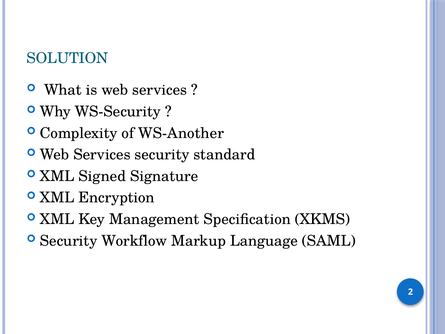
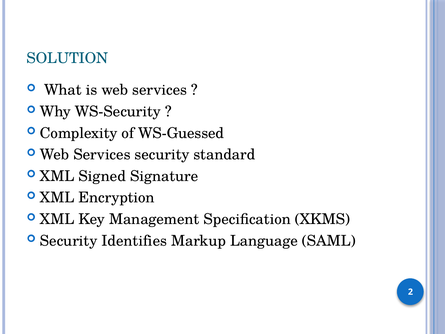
WS-Another: WS-Another -> WS-Guessed (181, 133)
Workflow: Workflow -> Identifies (134, 241)
